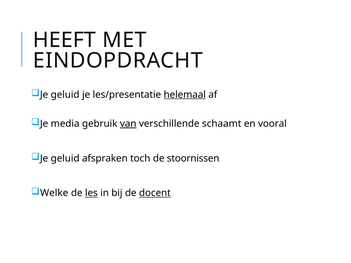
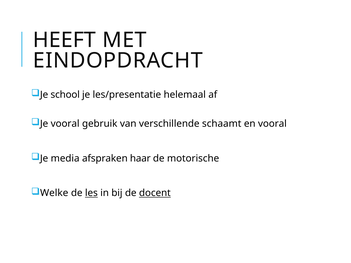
geluid: geluid -> school (65, 95)
helemaal underline: present -> none (185, 95)
Je media: media -> vooral (65, 124)
van underline: present -> none (128, 124)
geluid: geluid -> media (65, 158)
toch: toch -> haar (140, 158)
stoornissen: stoornissen -> motorische (193, 158)
